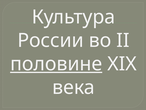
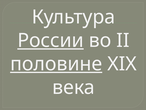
России underline: none -> present (51, 40)
